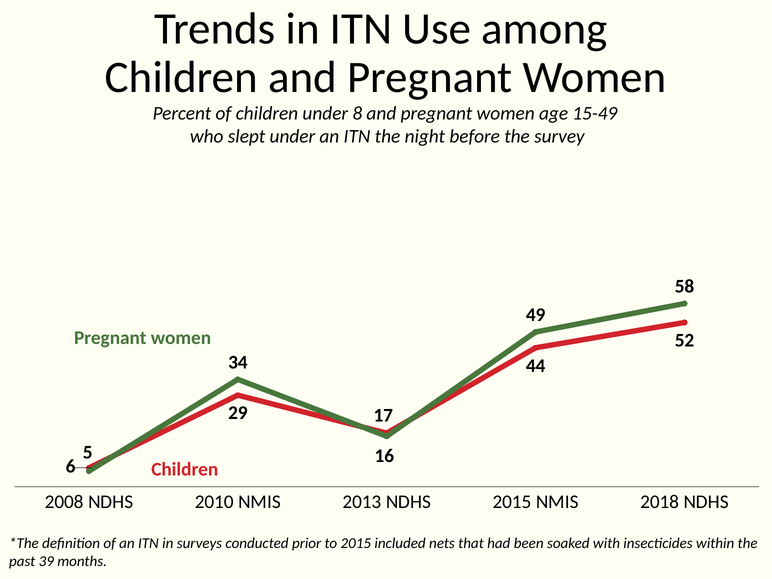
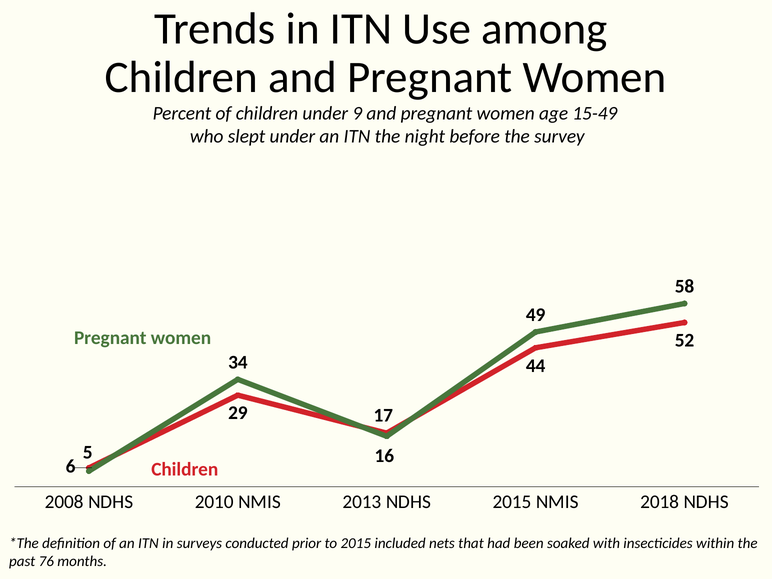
8: 8 -> 9 (357, 113)
39: 39 -> 76 (46, 561)
